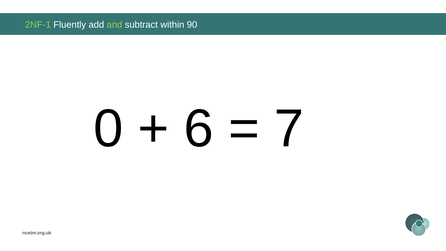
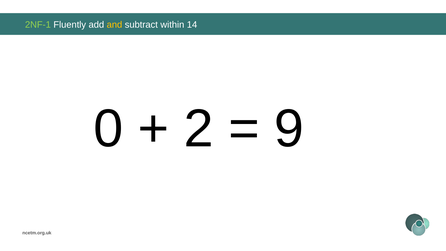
and colour: light green -> yellow (114, 25)
90: 90 -> 14 (192, 25)
6: 6 -> 2 (199, 129)
7: 7 -> 9 (289, 129)
